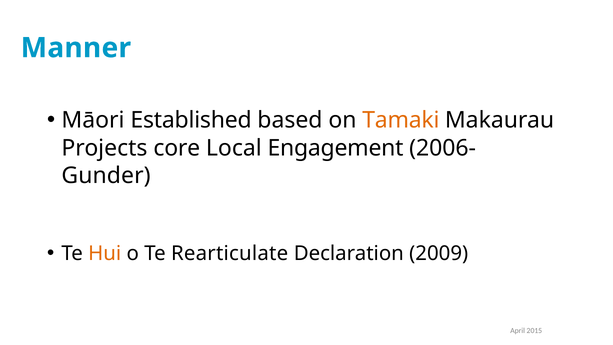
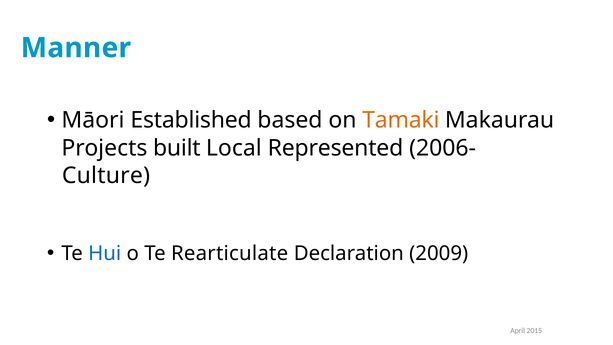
core: core -> built (177, 148)
Engagement: Engagement -> Represented (335, 148)
Gunder: Gunder -> Culture (106, 175)
Hui colour: orange -> blue (105, 253)
